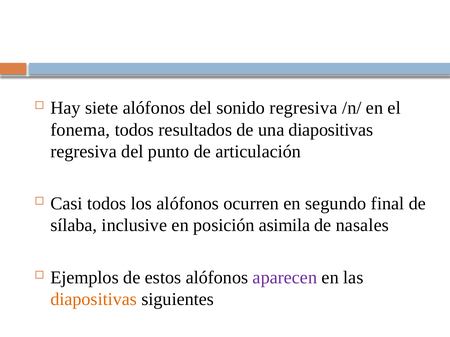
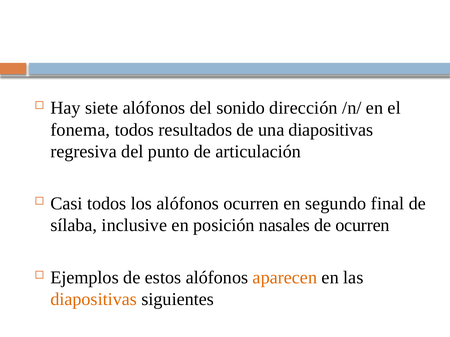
sonido regresiva: regresiva -> dirección (303, 108)
asimila: asimila -> nasales (284, 226)
de nasales: nasales -> ocurren (362, 226)
aparecen colour: purple -> orange (285, 278)
